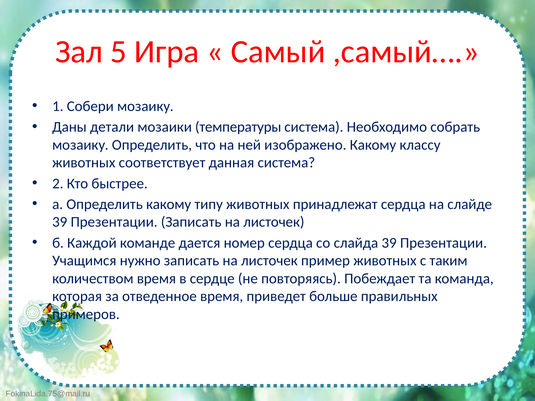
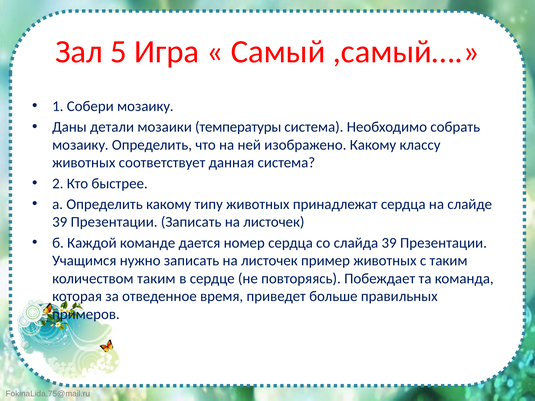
количеством время: время -> таким (156, 279)
